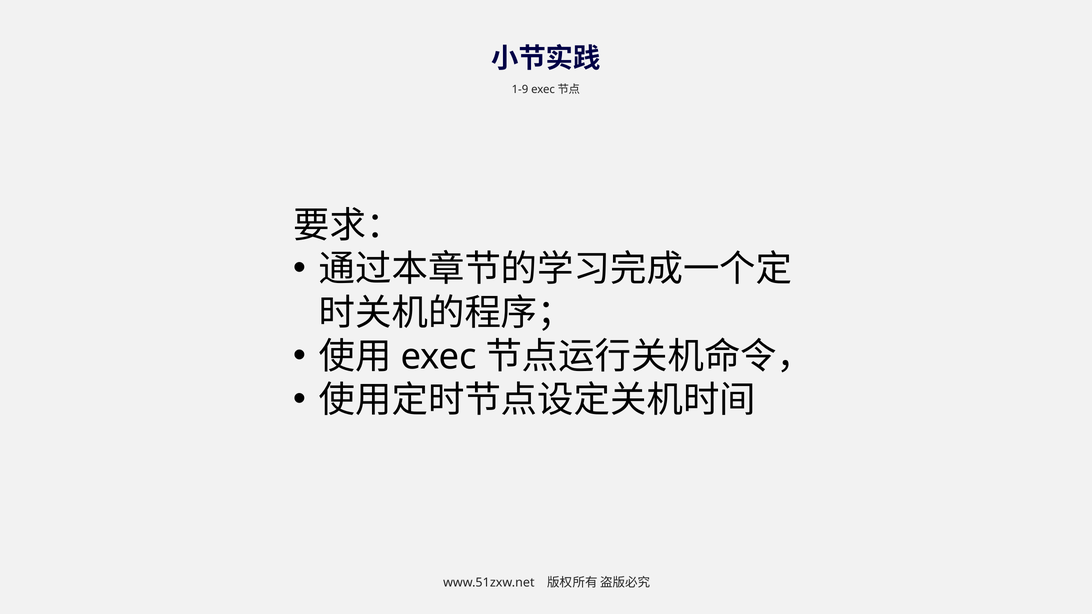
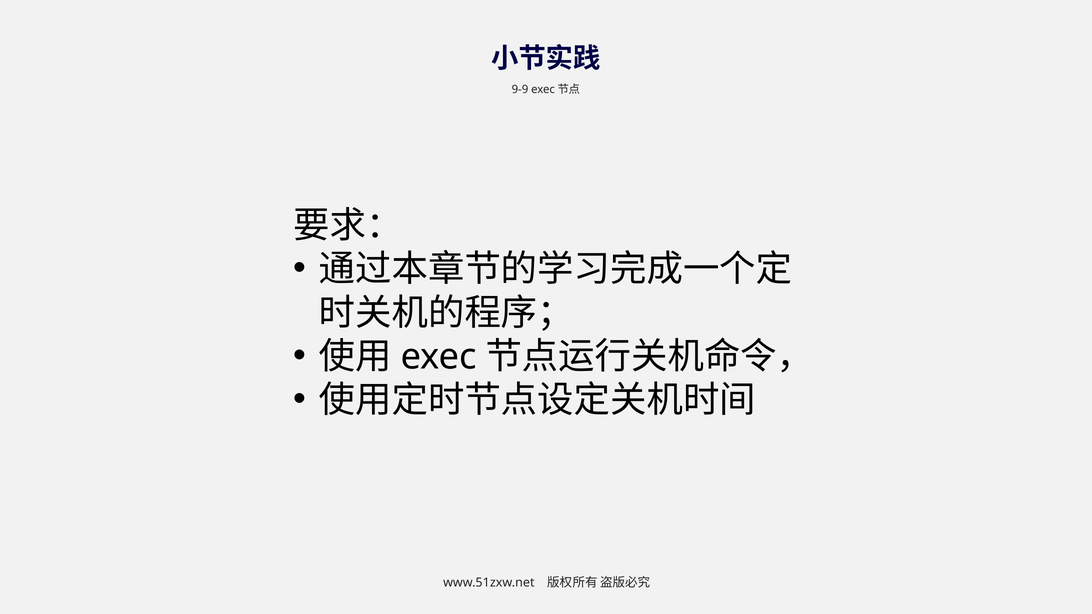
1-9: 1-9 -> 9-9 (520, 89)
